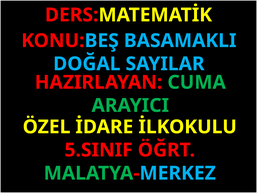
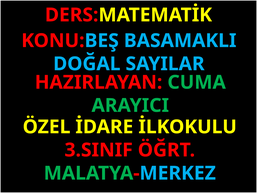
5.SINIF: 5.SINIF -> 3.SINIF (99, 150)
